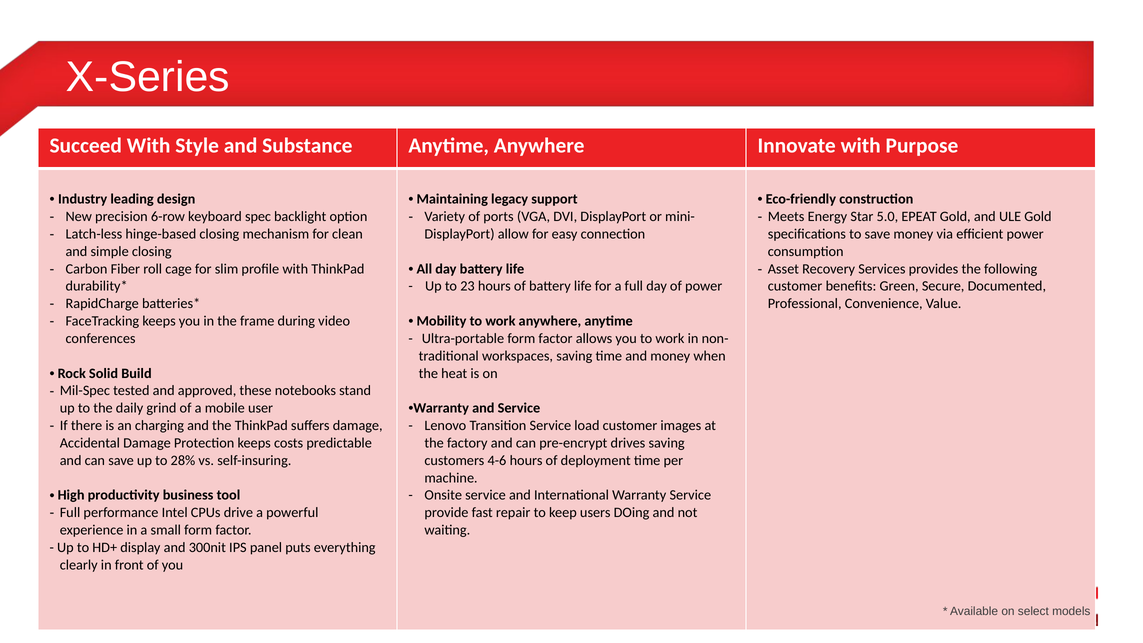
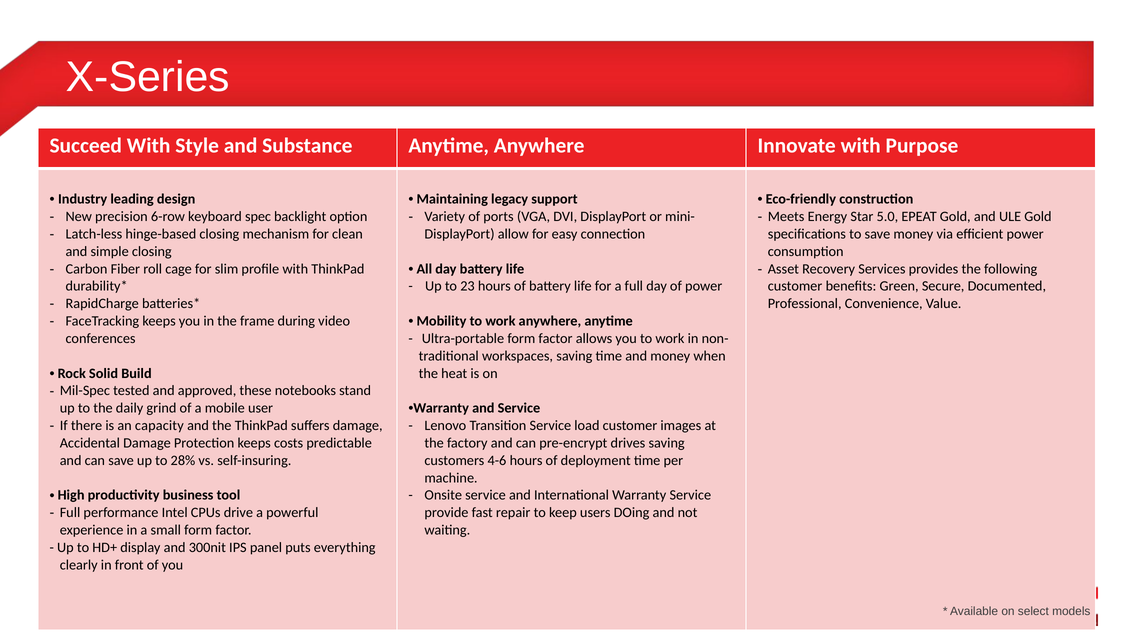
charging: charging -> capacity (159, 426)
